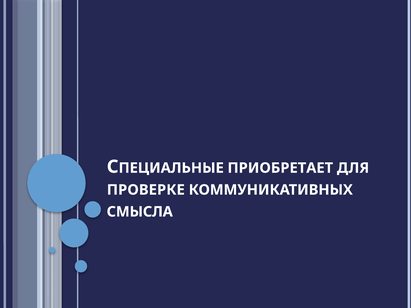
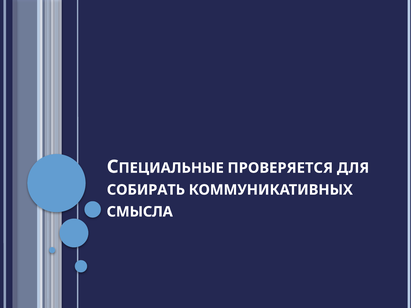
ПРИОБРЕТАЕТ: ПРИОБРЕТАЕТ -> ПРОВЕРЯЕТСЯ (280, 168)
ПРОВЕРКЕ: ПРОВЕРКЕ -> СОБИРАТЬ (146, 190)
